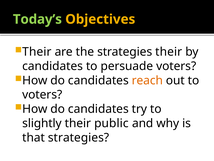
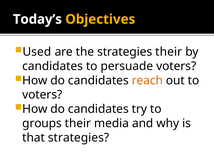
Today’s colour: light green -> white (37, 19)
Their: Their -> Used (37, 52)
slightly: slightly -> groups (42, 123)
public: public -> media (111, 123)
